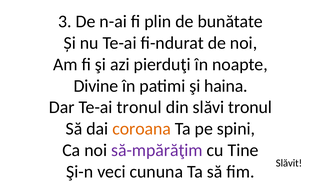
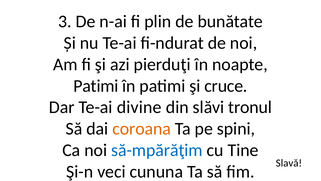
Divine: Divine -> Patimi (96, 86)
haina: haina -> cruce (226, 86)
Te-ai tronul: tronul -> divine (139, 107)
să-mpărăţim colour: purple -> blue (157, 150)
Slăvit: Slăvit -> Slavă (289, 163)
